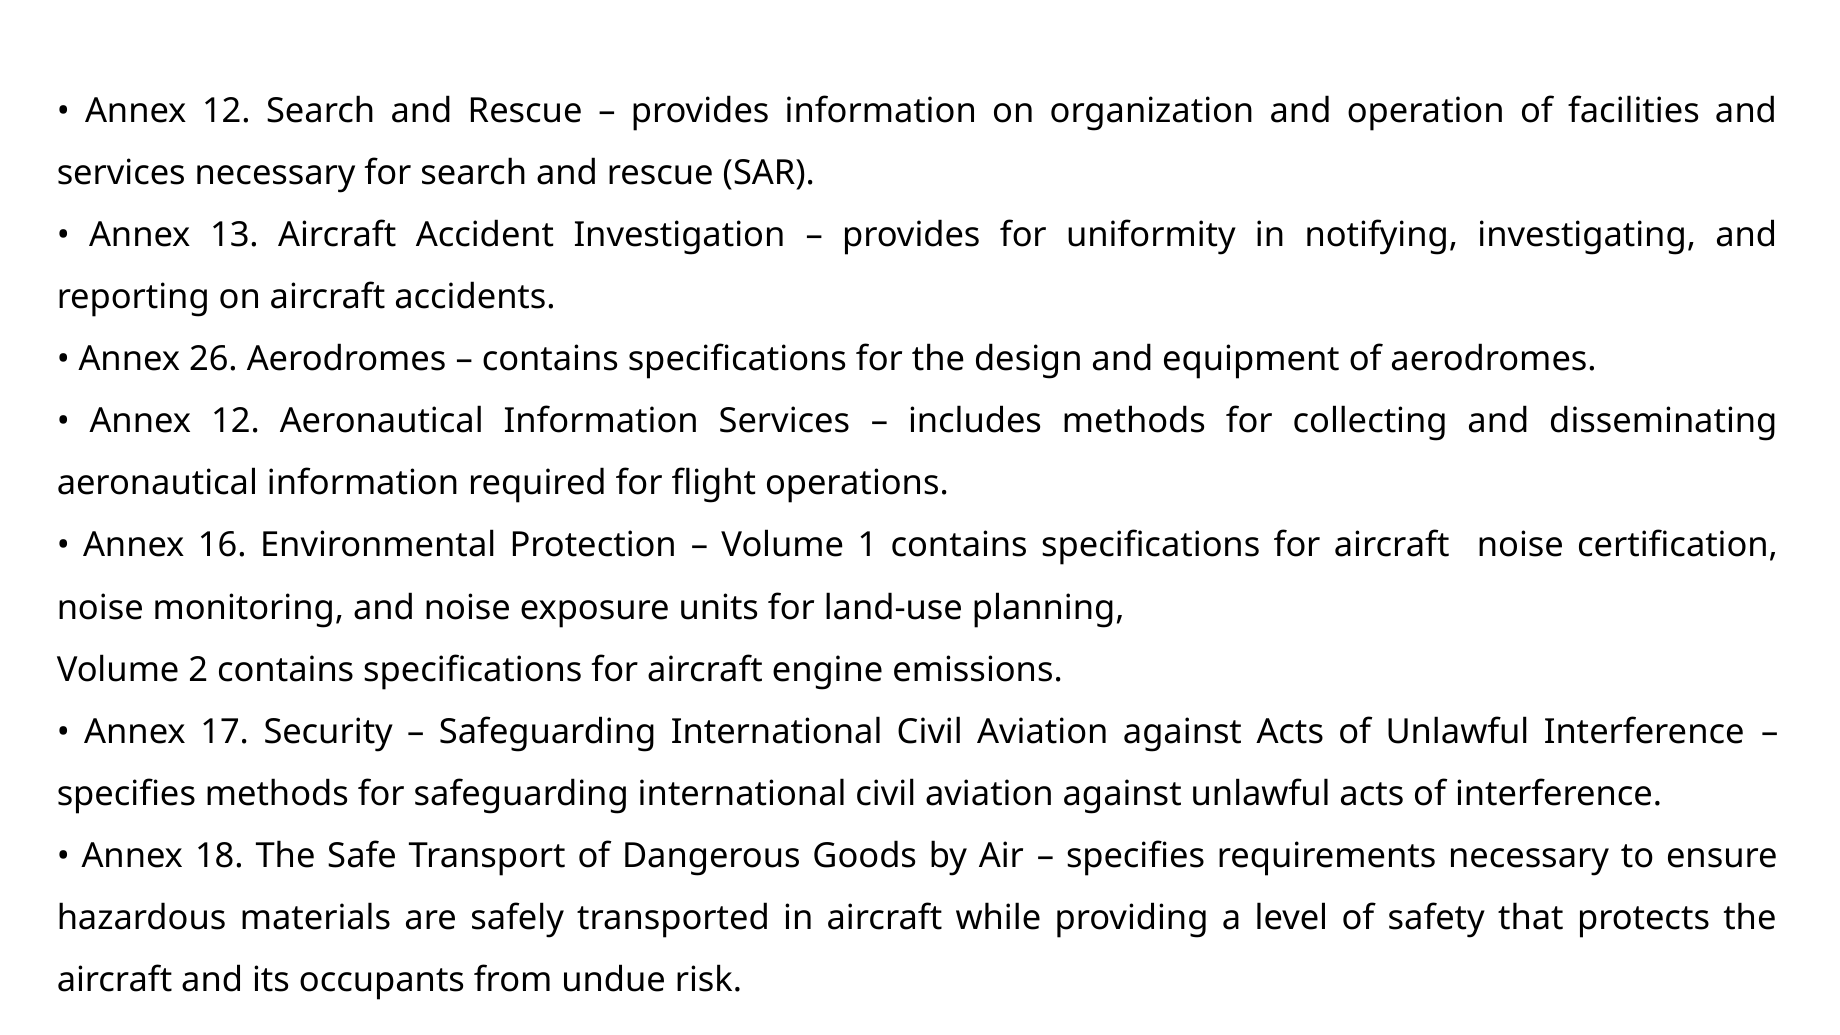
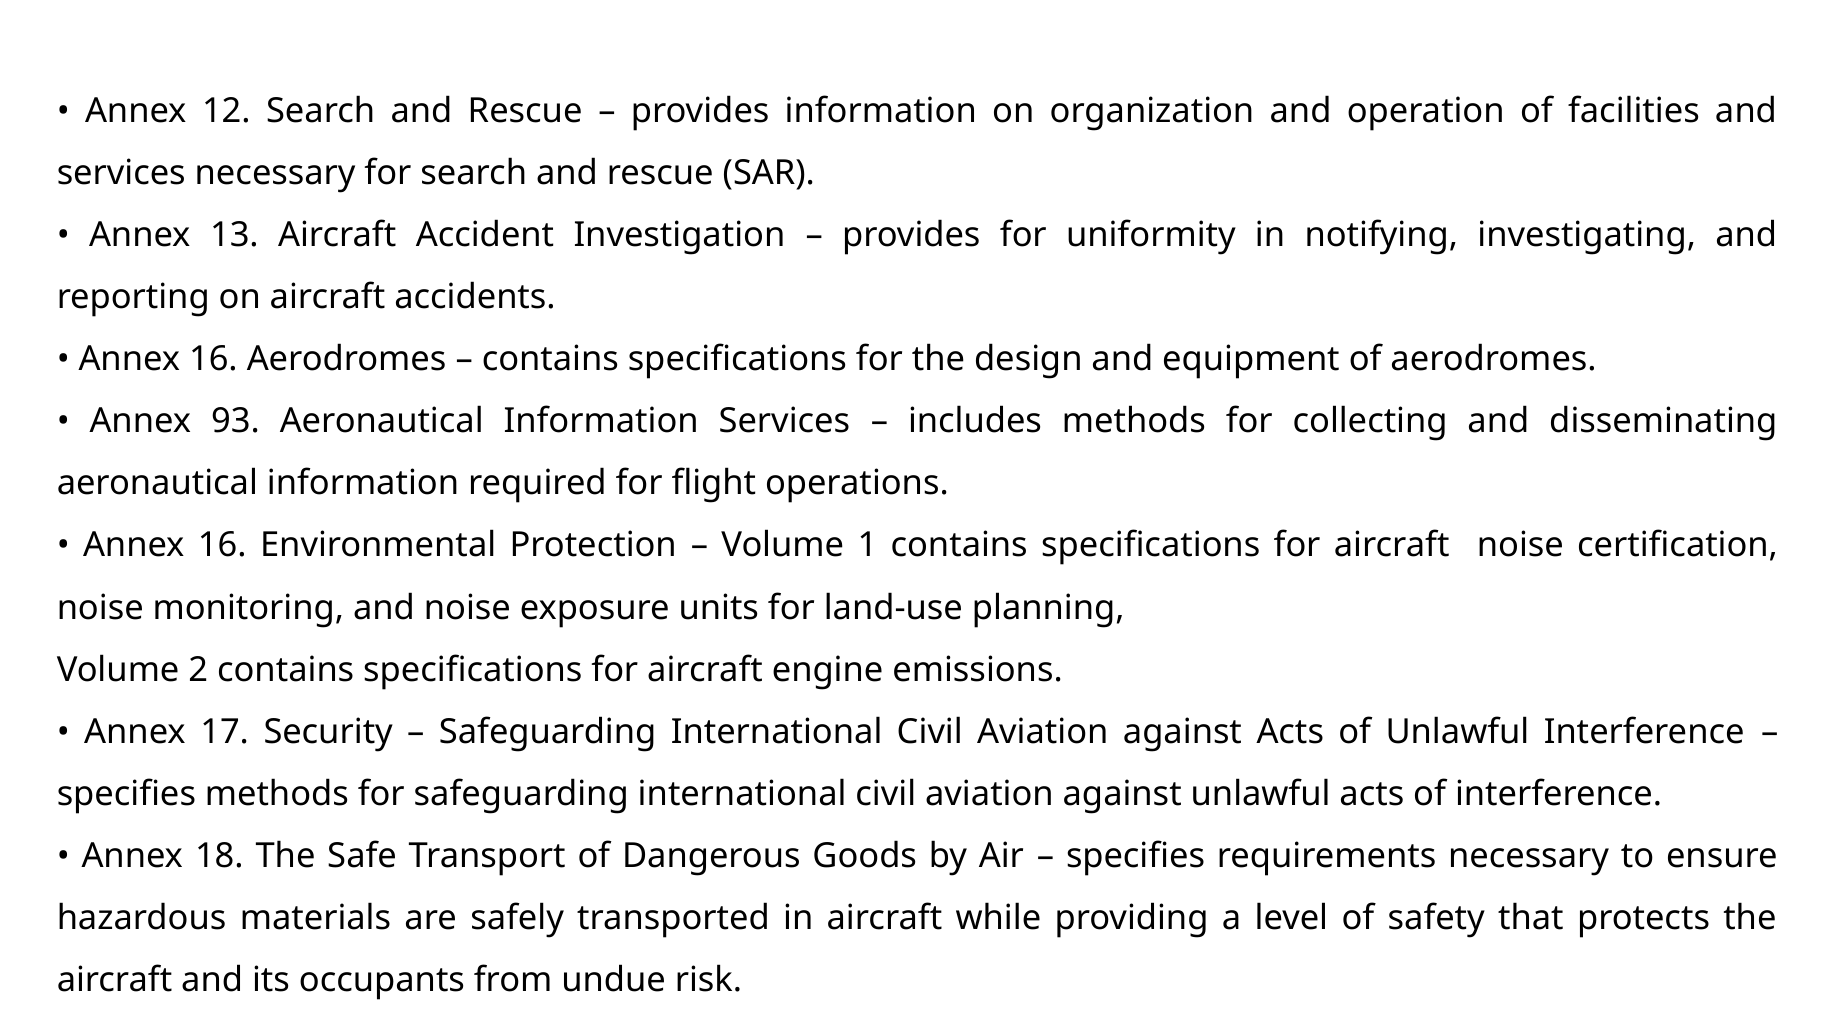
26: 26 -> 16 (213, 359)
12: 12 -> 93 (235, 421)
